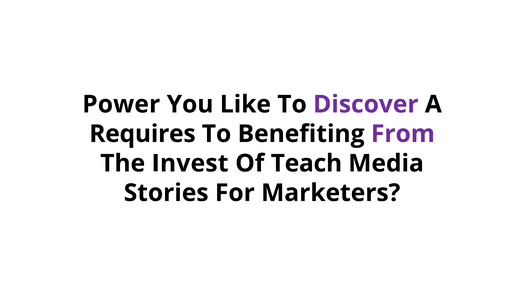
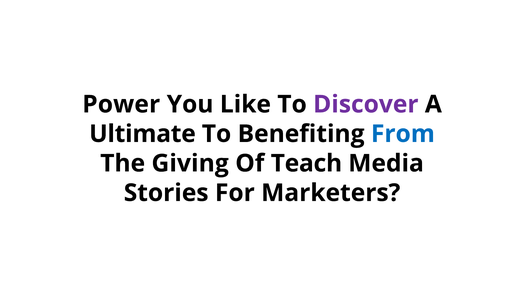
Requires: Requires -> Ultimate (142, 134)
From colour: purple -> blue (403, 134)
Invest: Invest -> Giving (190, 163)
